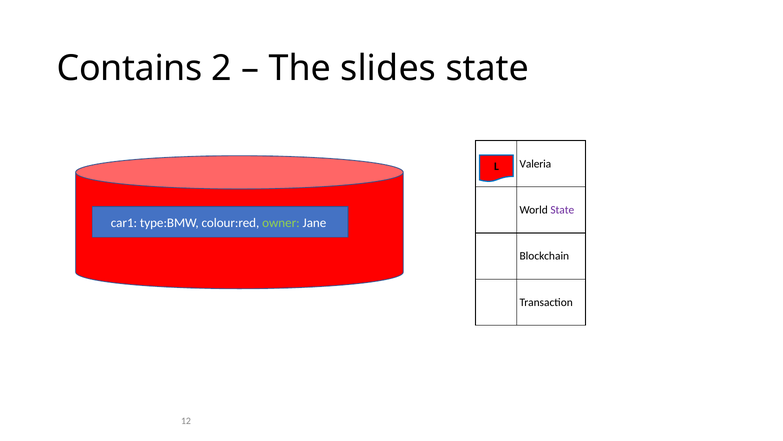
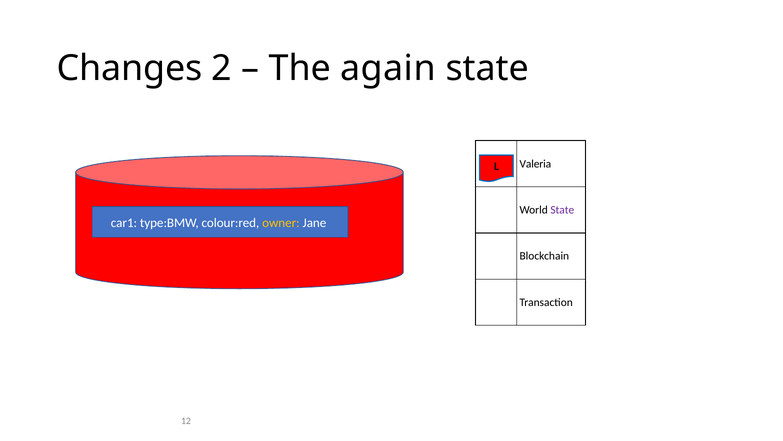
Contains: Contains -> Changes (130, 68)
slides: slides -> again (388, 68)
owner colour: light green -> yellow (281, 222)
